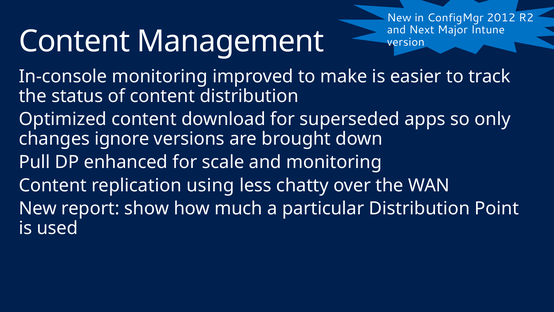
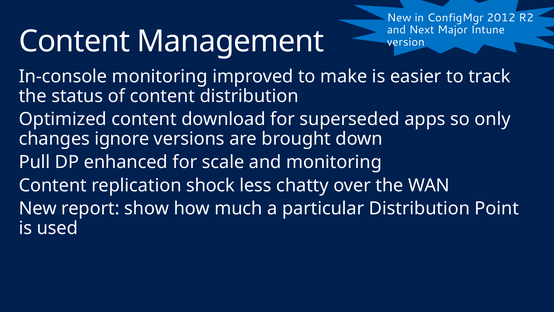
using: using -> shock (211, 185)
